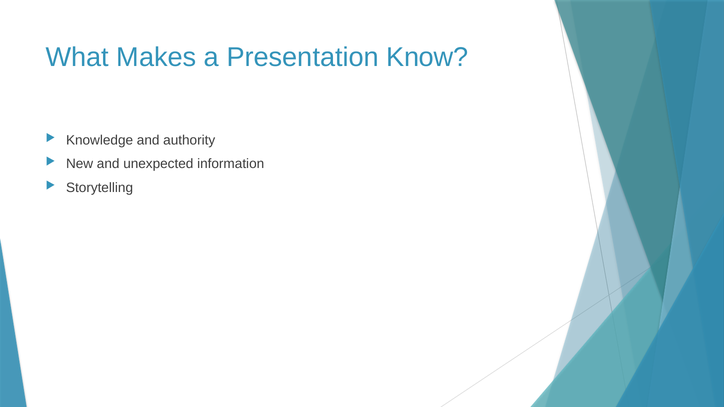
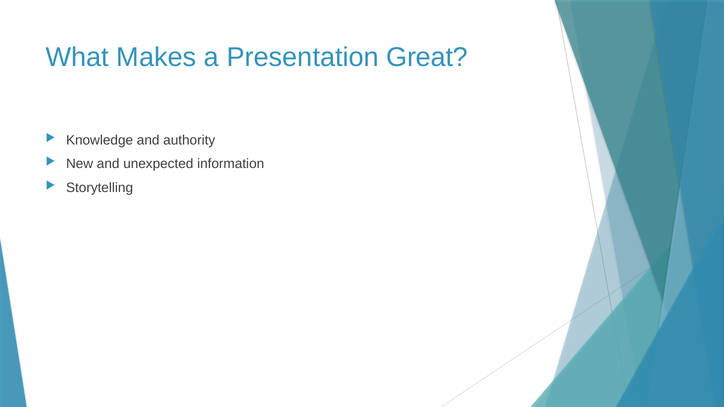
Know: Know -> Great (427, 57)
